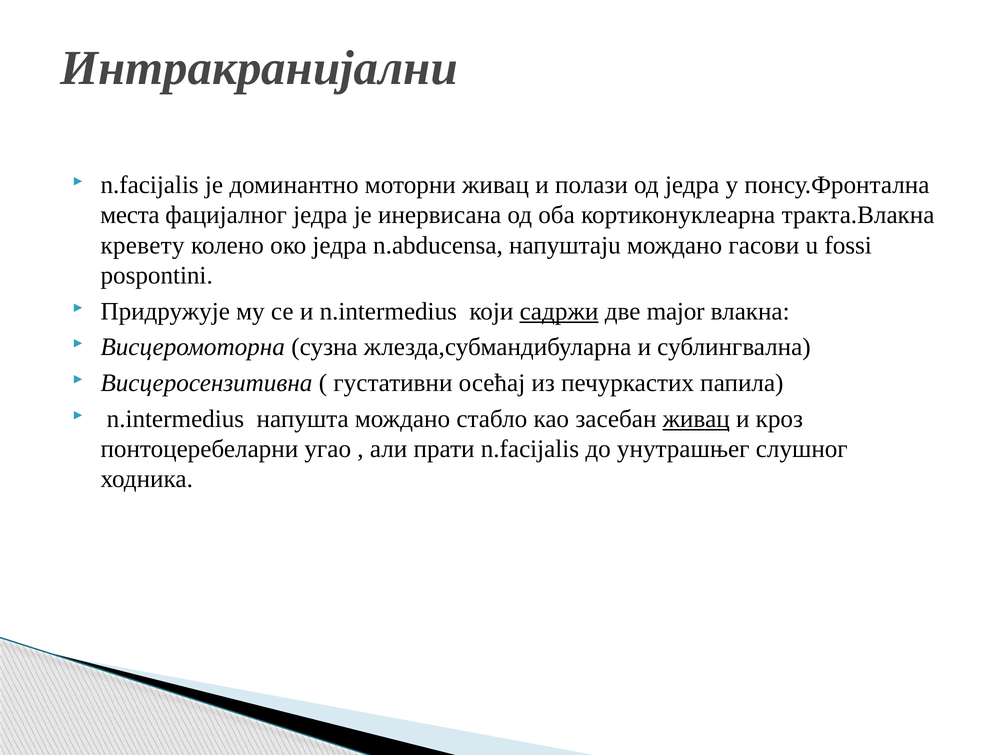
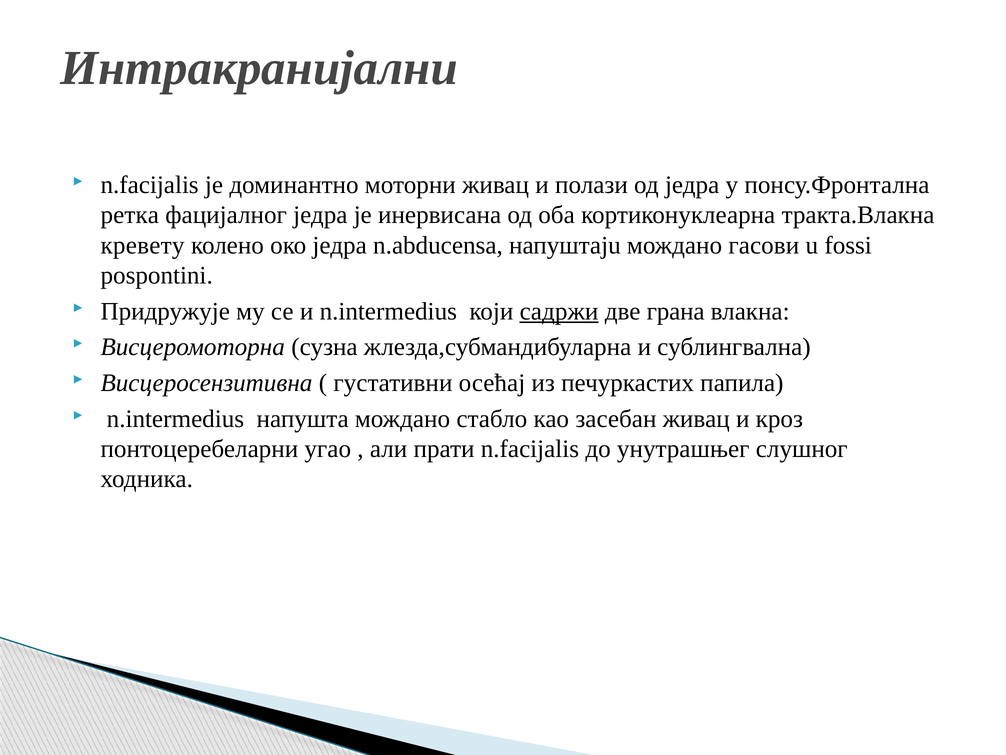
места: места -> ретка (130, 215)
major: major -> грана (676, 311)
живац underline: present -> none (696, 418)
